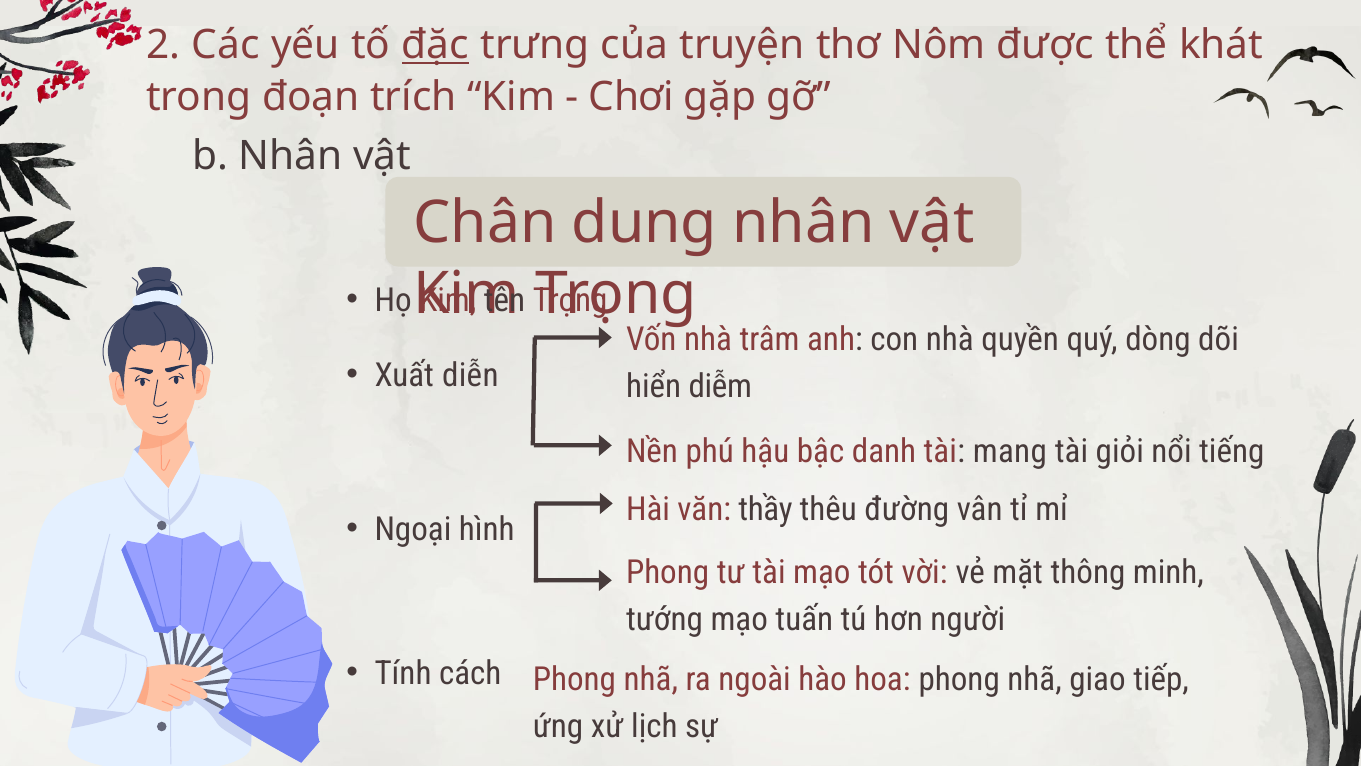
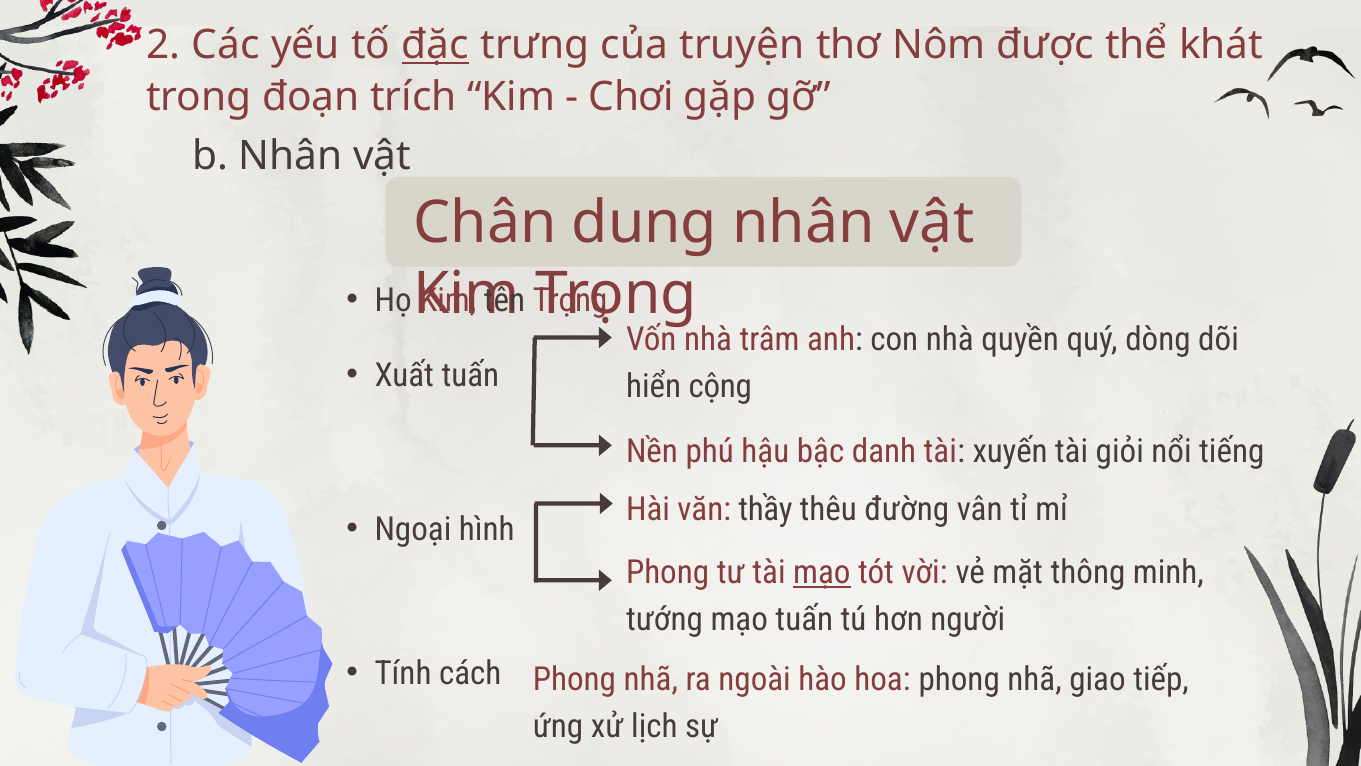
Xuất diễn: diễn -> tuấn (470, 375)
diễm: diễm -> cộng (720, 386)
mang: mang -> xuyến (1010, 451)
mạo underline: none -> present (822, 573)
